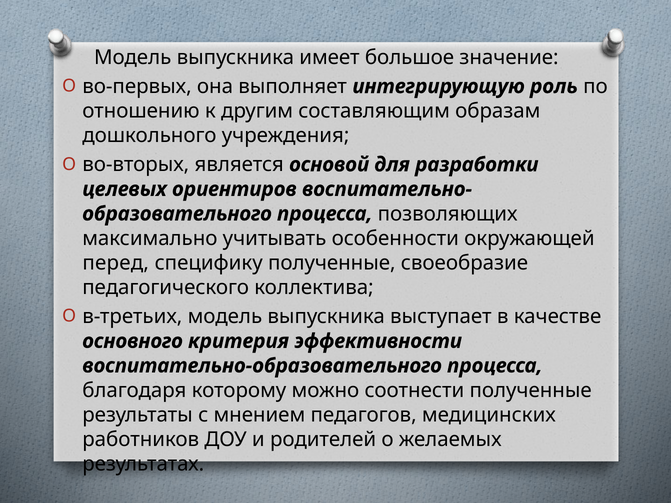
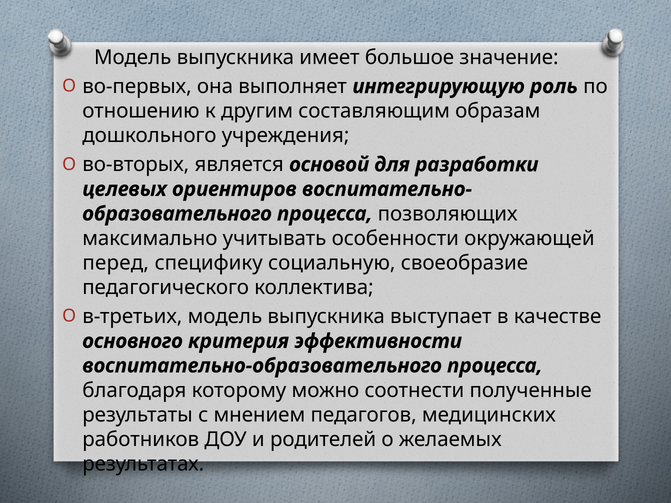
специфику полученные: полученные -> социальную (332, 263)
